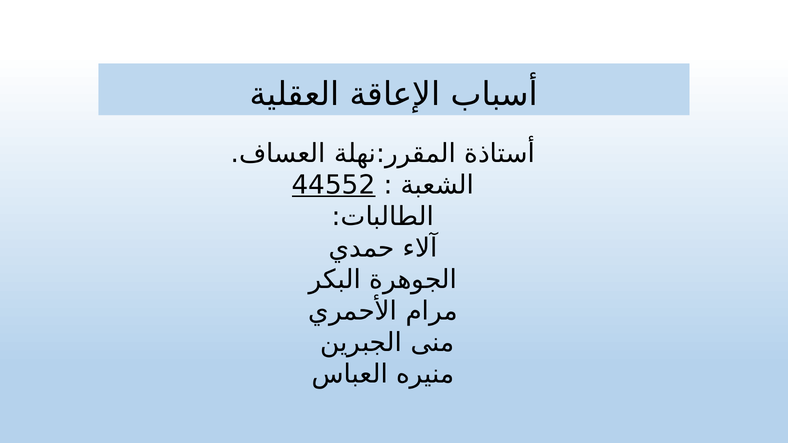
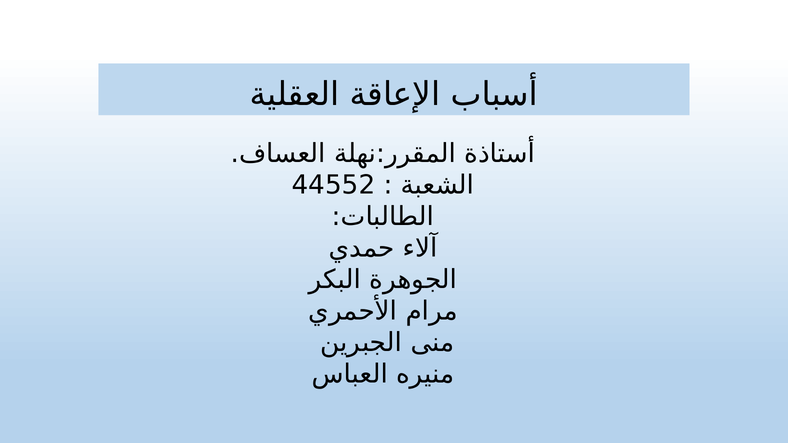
44552 underline: present -> none (334, 185)
